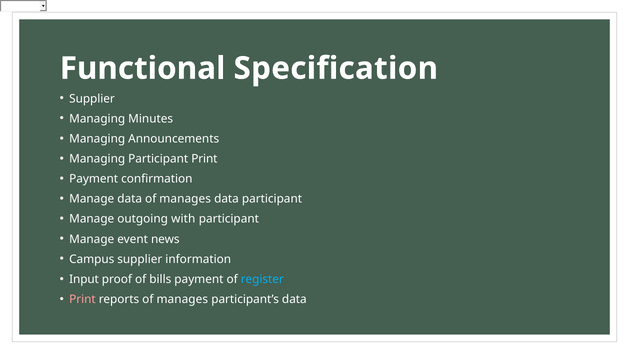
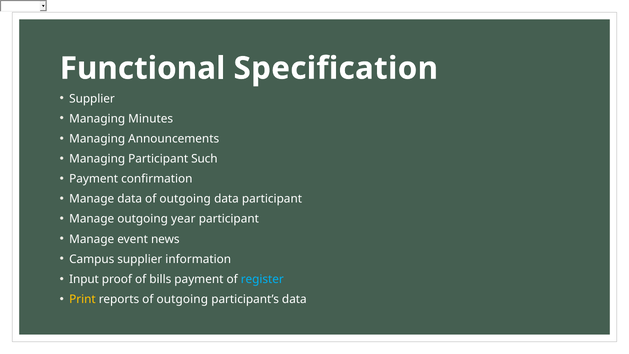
Participant Print: Print -> Such (204, 159)
data of manages: manages -> outgoing (185, 199)
with: with -> year (183, 219)
Print colour: pink -> yellow (82, 299)
reports of manages: manages -> outgoing (182, 299)
